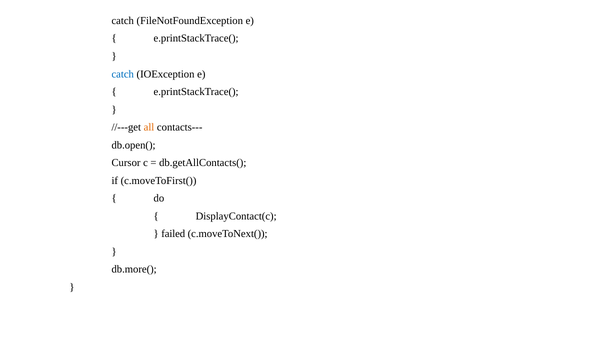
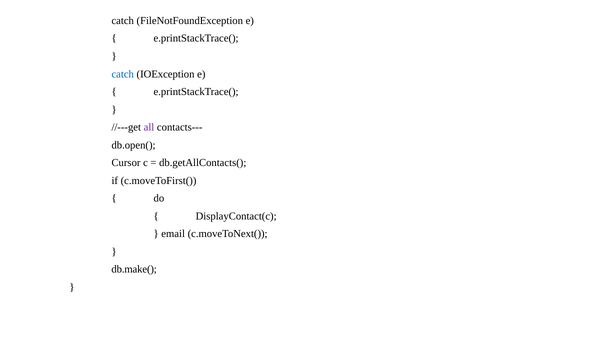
all colour: orange -> purple (149, 127)
failed: failed -> email (173, 233)
db.more(: db.more( -> db.make( (134, 269)
